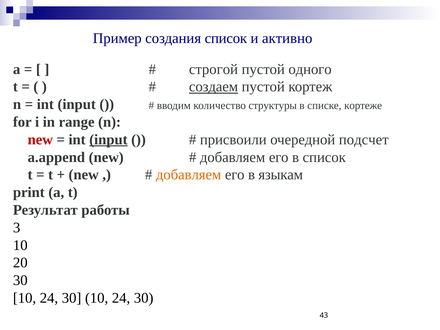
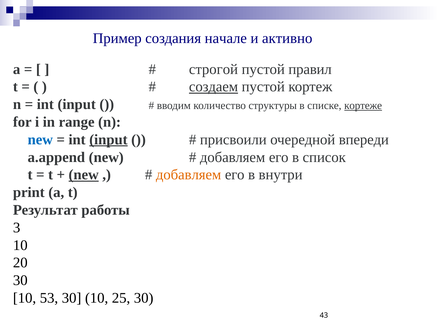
создания список: список -> начале (226, 38)
одного: одного -> правил (310, 69)
кортеже underline: none -> present (363, 106)
new colour: red -> blue (40, 140)
подсчет: подсчет -> впереди (364, 140)
new underline: none -> present (84, 175)
языкам: языкам -> внутри (281, 175)
24: 24 -> 53 (49, 298)
24: 24 -> 25 (121, 298)
